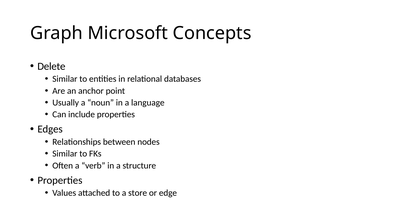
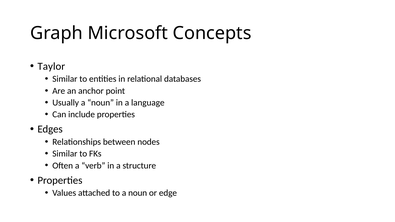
Delete: Delete -> Taylor (51, 66)
to a store: store -> noun (138, 193)
